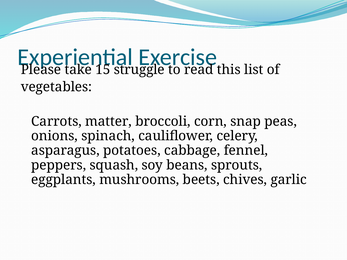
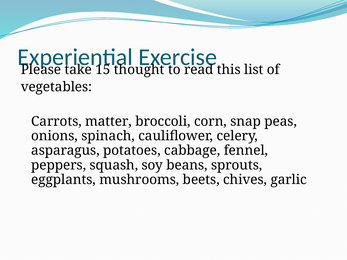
struggle: struggle -> thought (139, 70)
